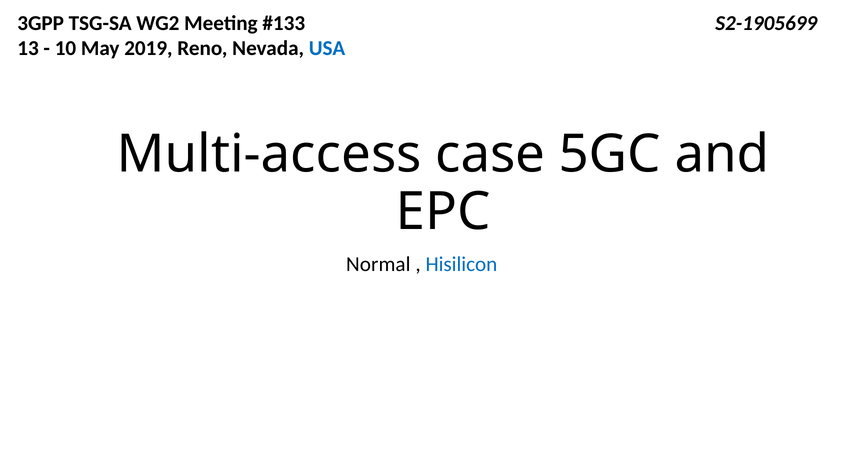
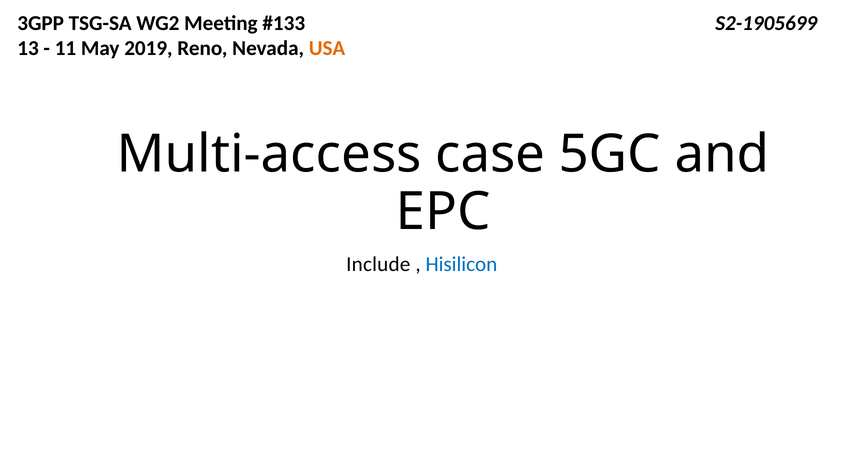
10: 10 -> 11 (65, 48)
USA colour: blue -> orange (327, 48)
Normal: Normal -> Include (378, 264)
